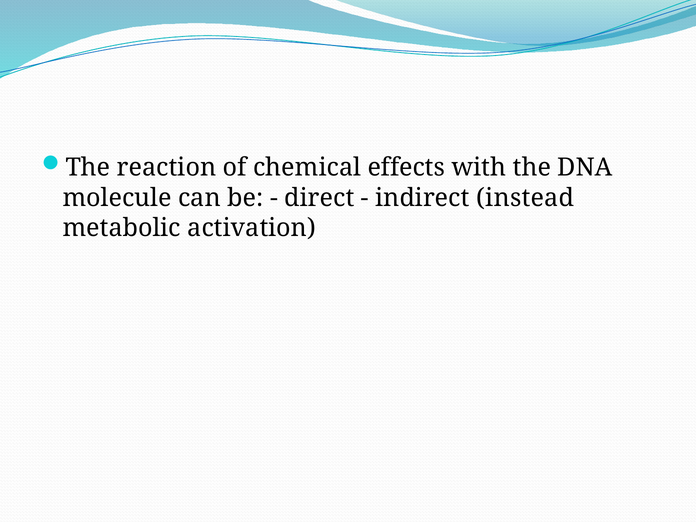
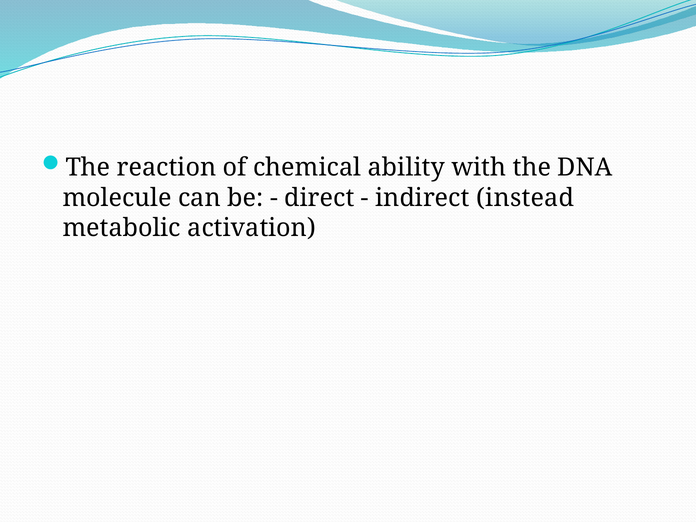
effects: effects -> ability (406, 168)
